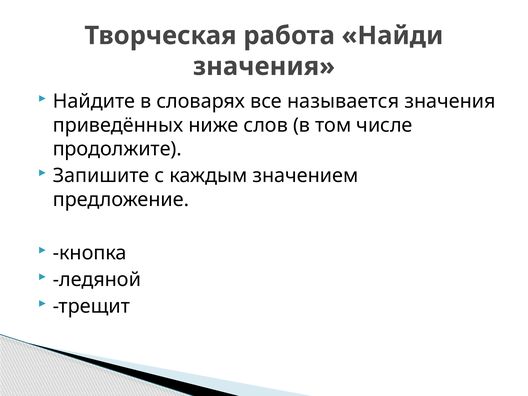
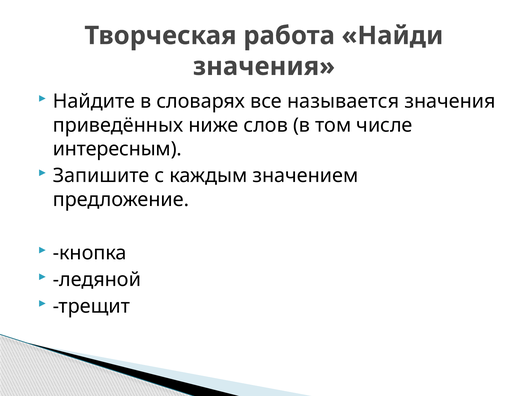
продолжите: продолжите -> интересным (117, 149)
